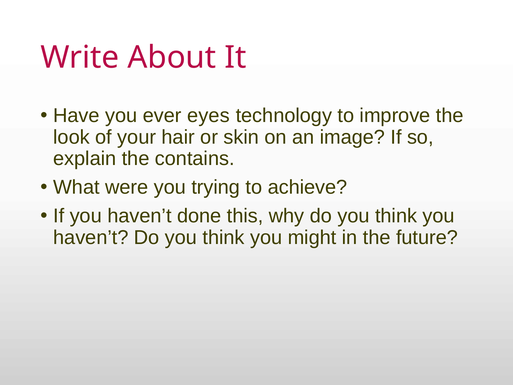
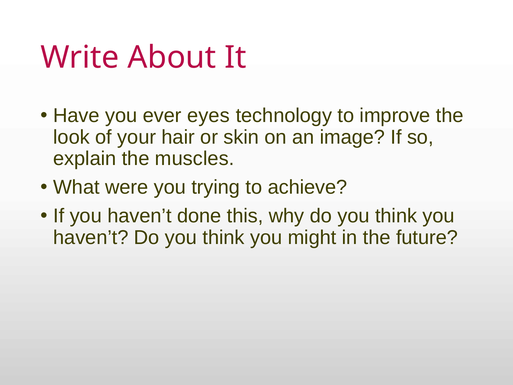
contains: contains -> muscles (195, 159)
